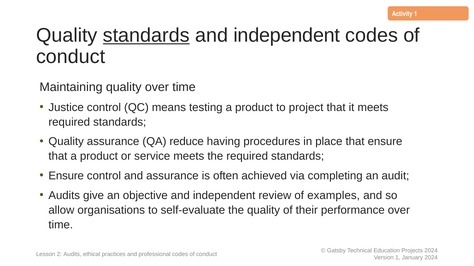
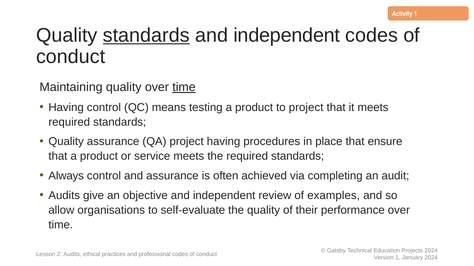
time underline: none -> present (184, 87)
Justice: Justice -> Having (66, 108)
QA reduce: reduce -> project (187, 142)
Ensure: Ensure -> Always (66, 176)
